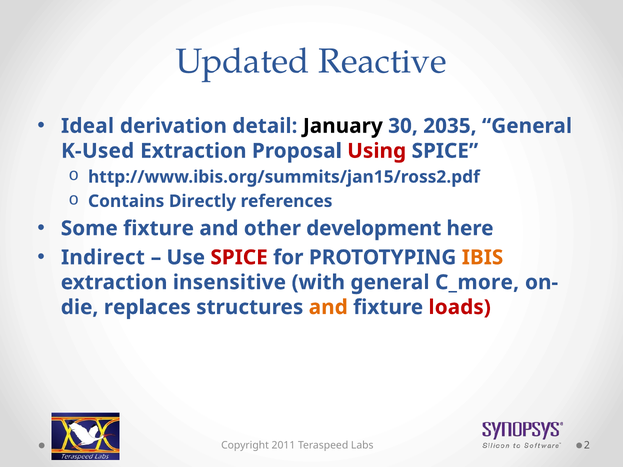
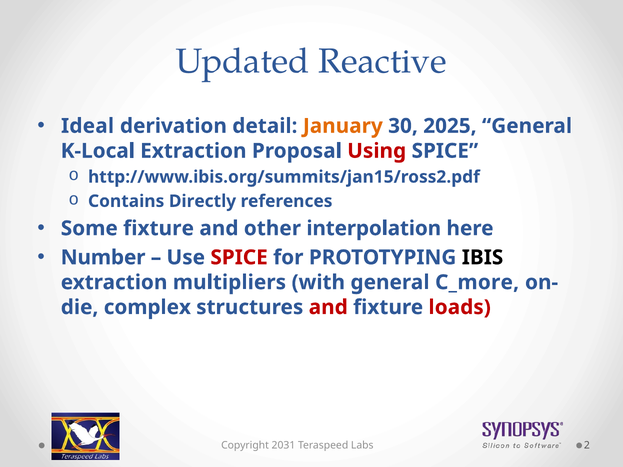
January colour: black -> orange (343, 126)
2035: 2035 -> 2025 (450, 126)
K-Used: K-Used -> K-Local (98, 151)
development: development -> interpolation (374, 229)
Indirect: Indirect -> Number (103, 258)
IBIS colour: orange -> black (483, 258)
insensitive: insensitive -> multipliers (229, 282)
replaces: replaces -> complex (147, 307)
and colour: orange -> red (328, 307)
2011: 2011 -> 2031 (283, 446)
